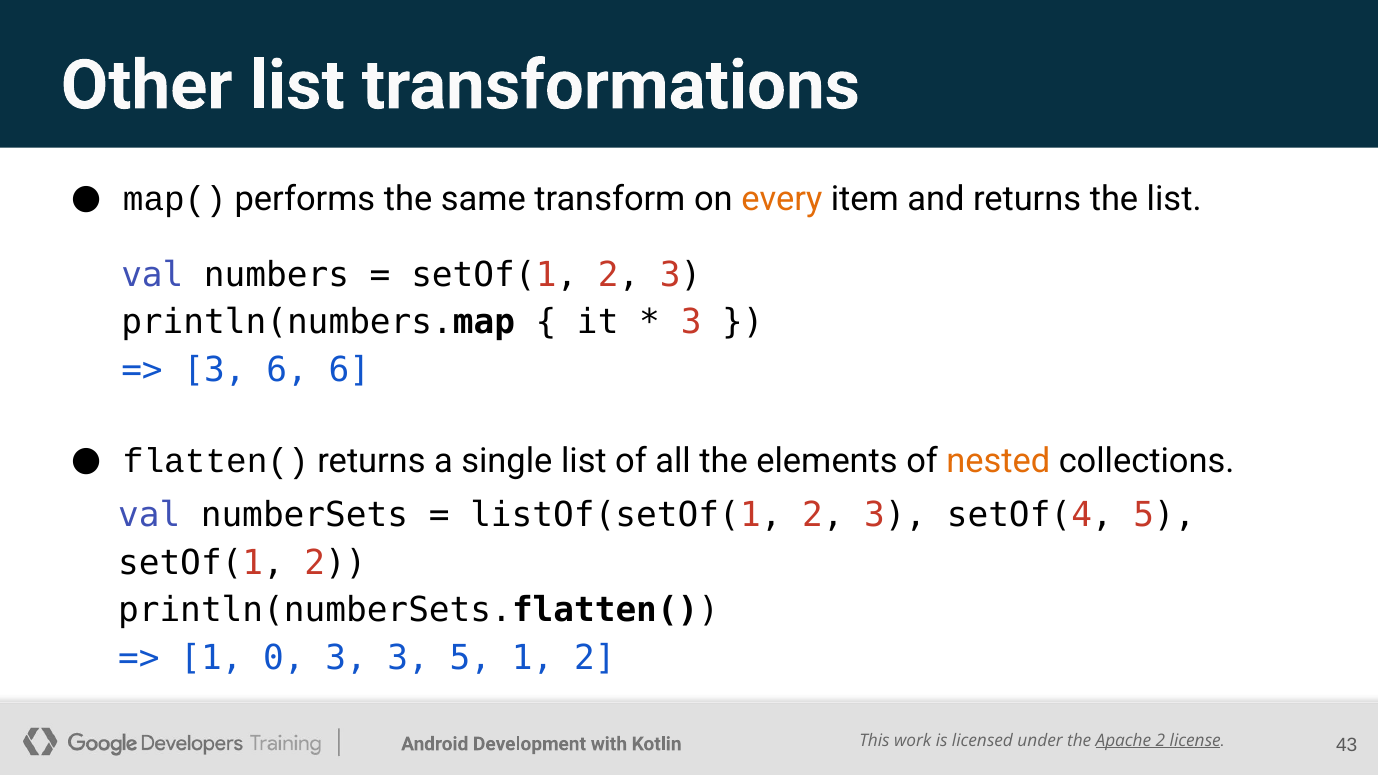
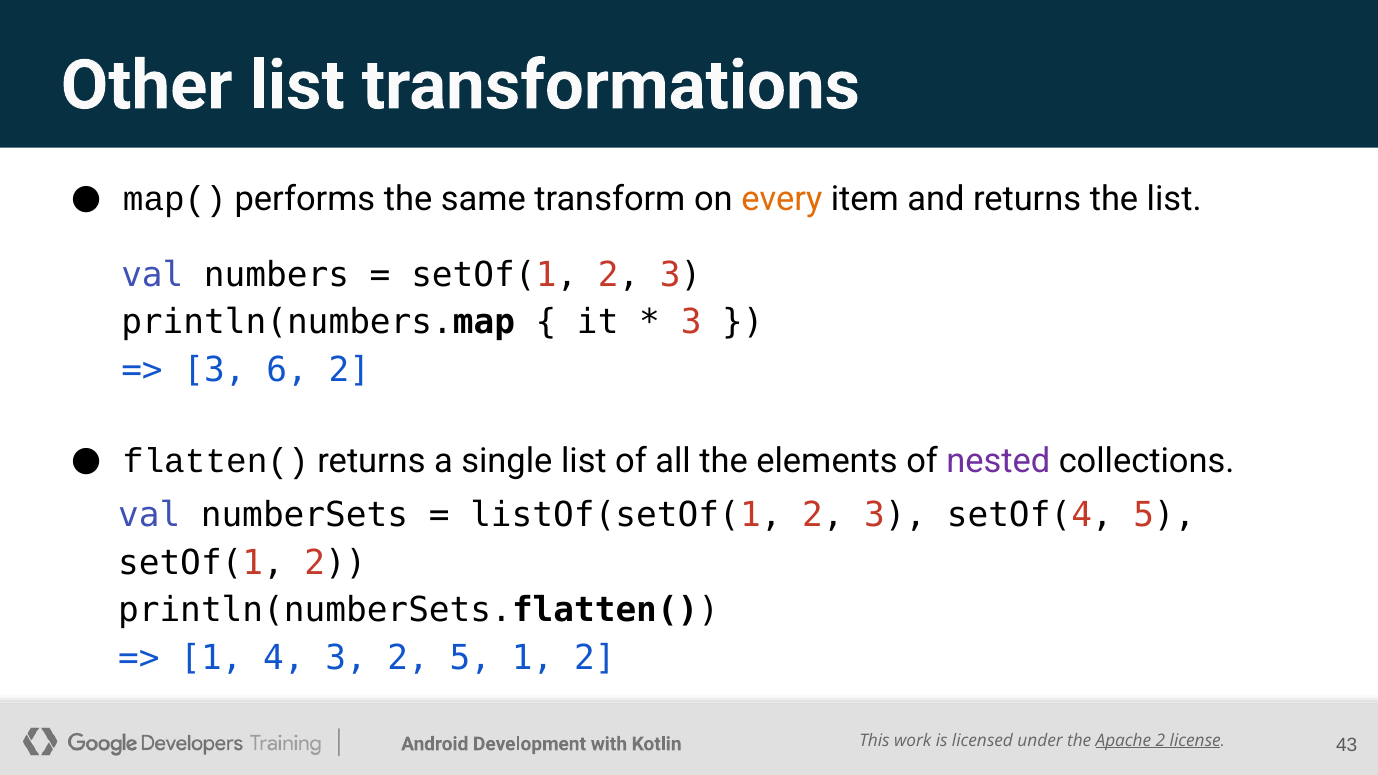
6 6: 6 -> 2 (349, 370)
nested colour: orange -> purple (998, 461)
0: 0 -> 4 (284, 658)
3 3: 3 -> 2 (408, 658)
